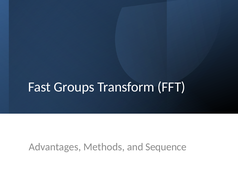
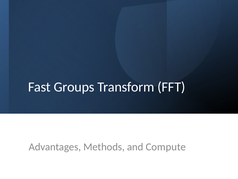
Sequence: Sequence -> Compute (166, 146)
